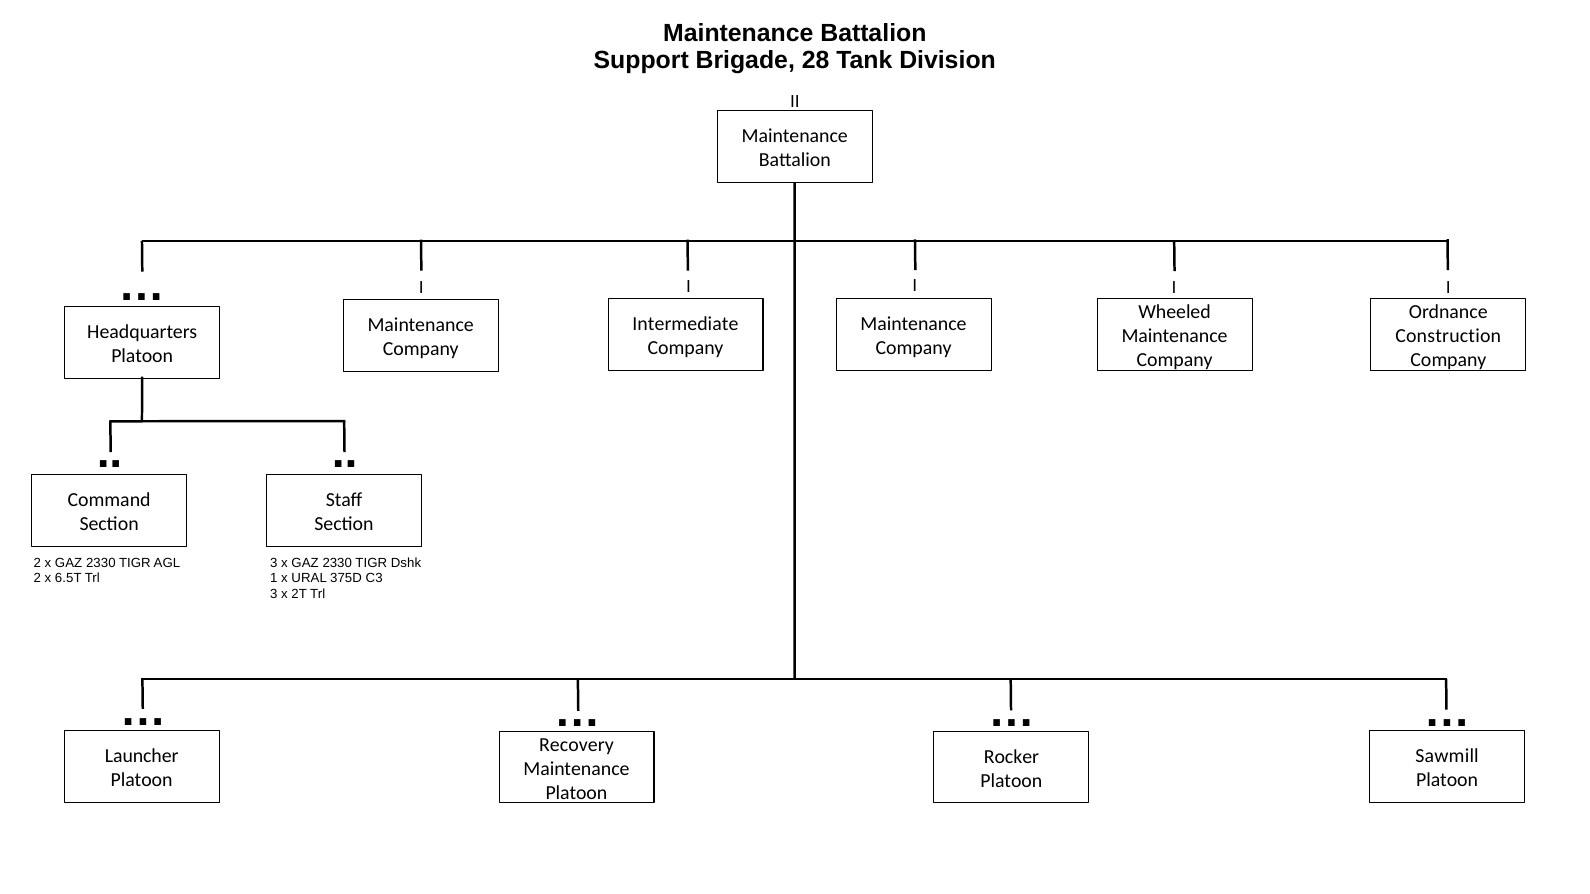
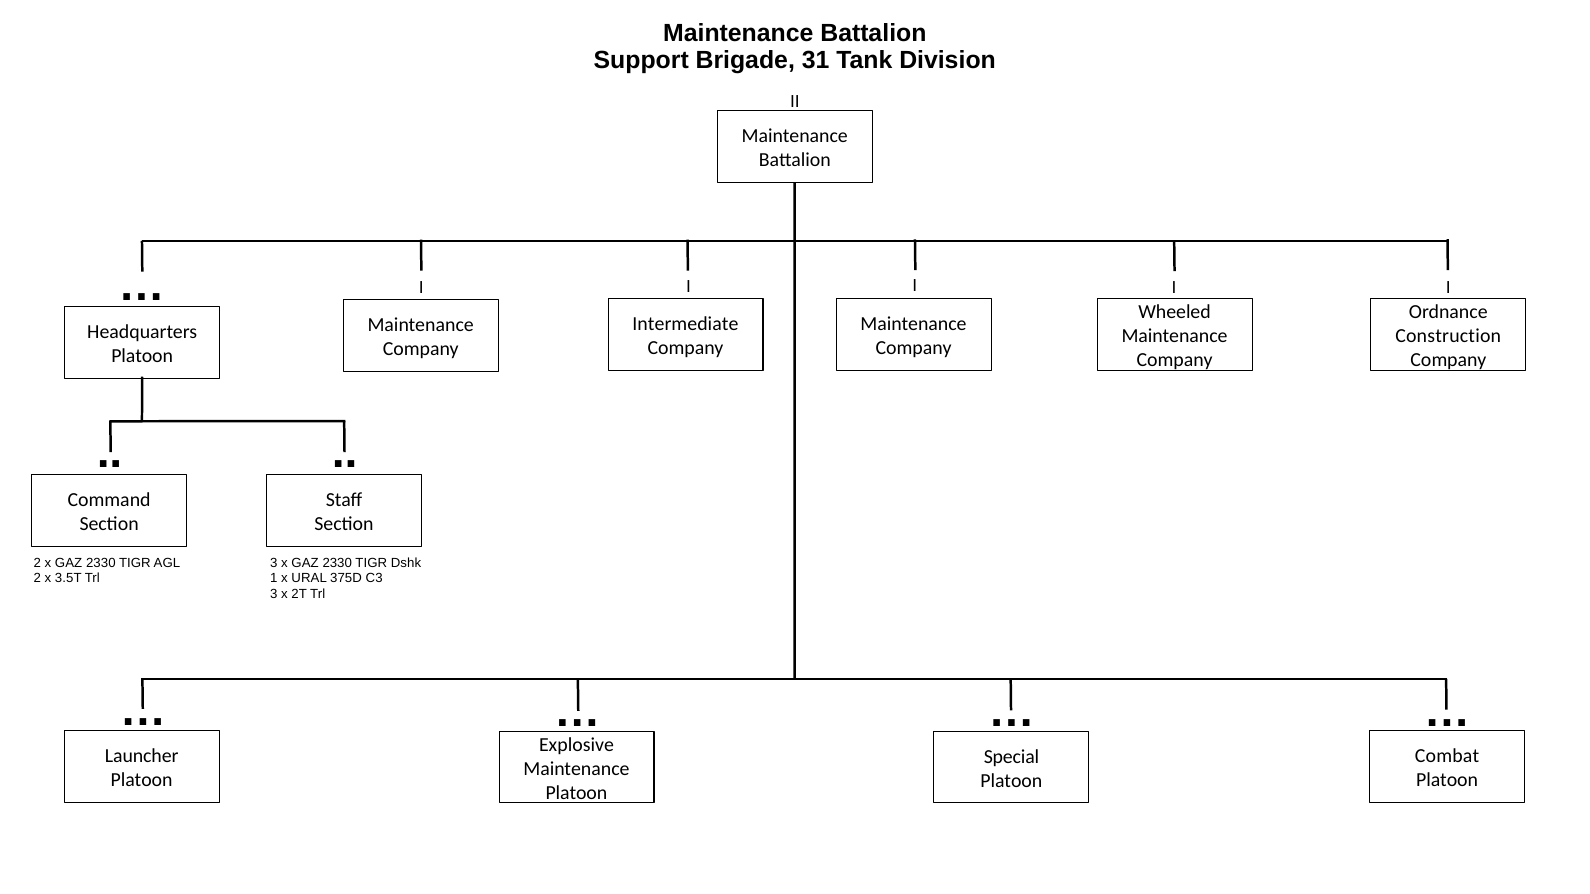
28: 28 -> 31 (816, 60)
6.5T: 6.5T -> 3.5T (68, 579)
Recovery: Recovery -> Explosive (577, 745)
Sawmill: Sawmill -> Combat (1447, 756)
Rocker: Rocker -> Special (1011, 757)
